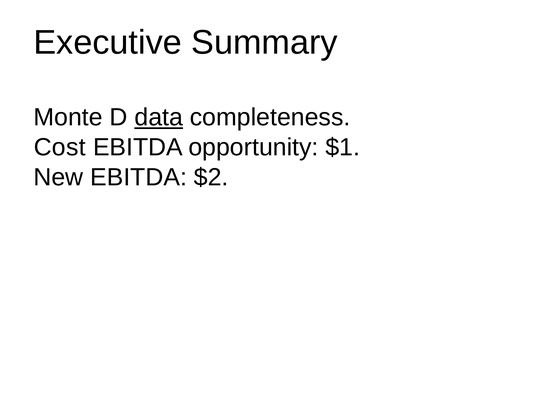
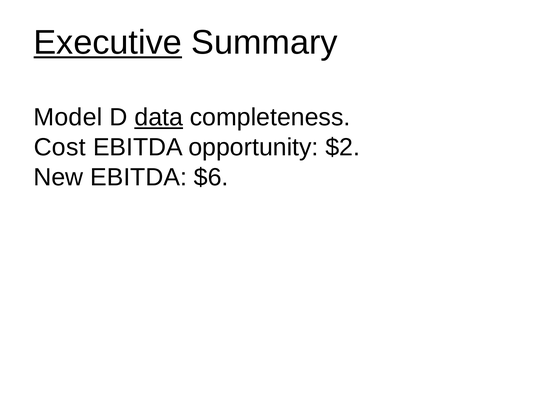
Executive underline: none -> present (108, 43)
Monte: Monte -> Model (68, 117)
$1: $1 -> $2 (343, 147)
$2: $2 -> $6 (211, 177)
